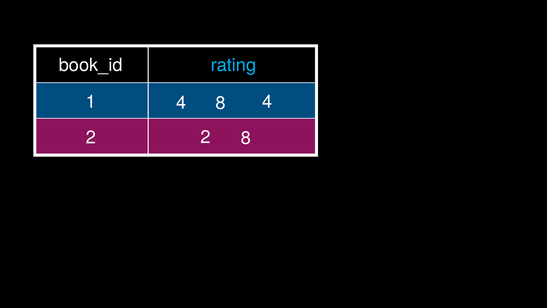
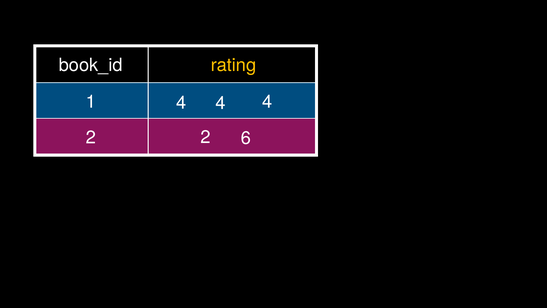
rating colour: light blue -> yellow (233, 65)
8: 8 -> 4 (221, 103)
2 8: 8 -> 6 (246, 138)
